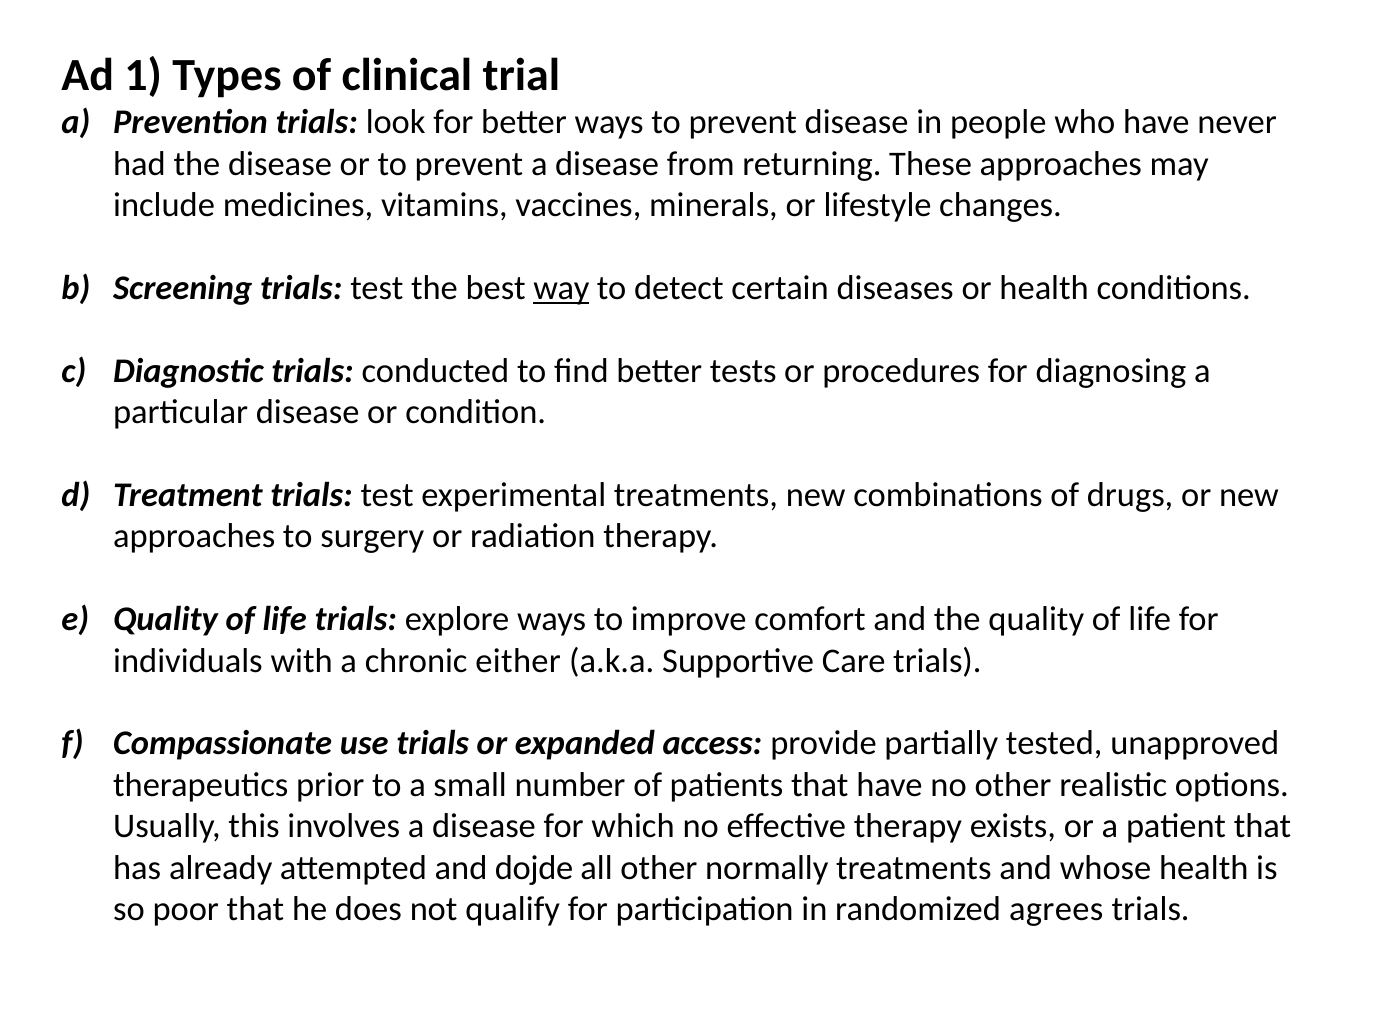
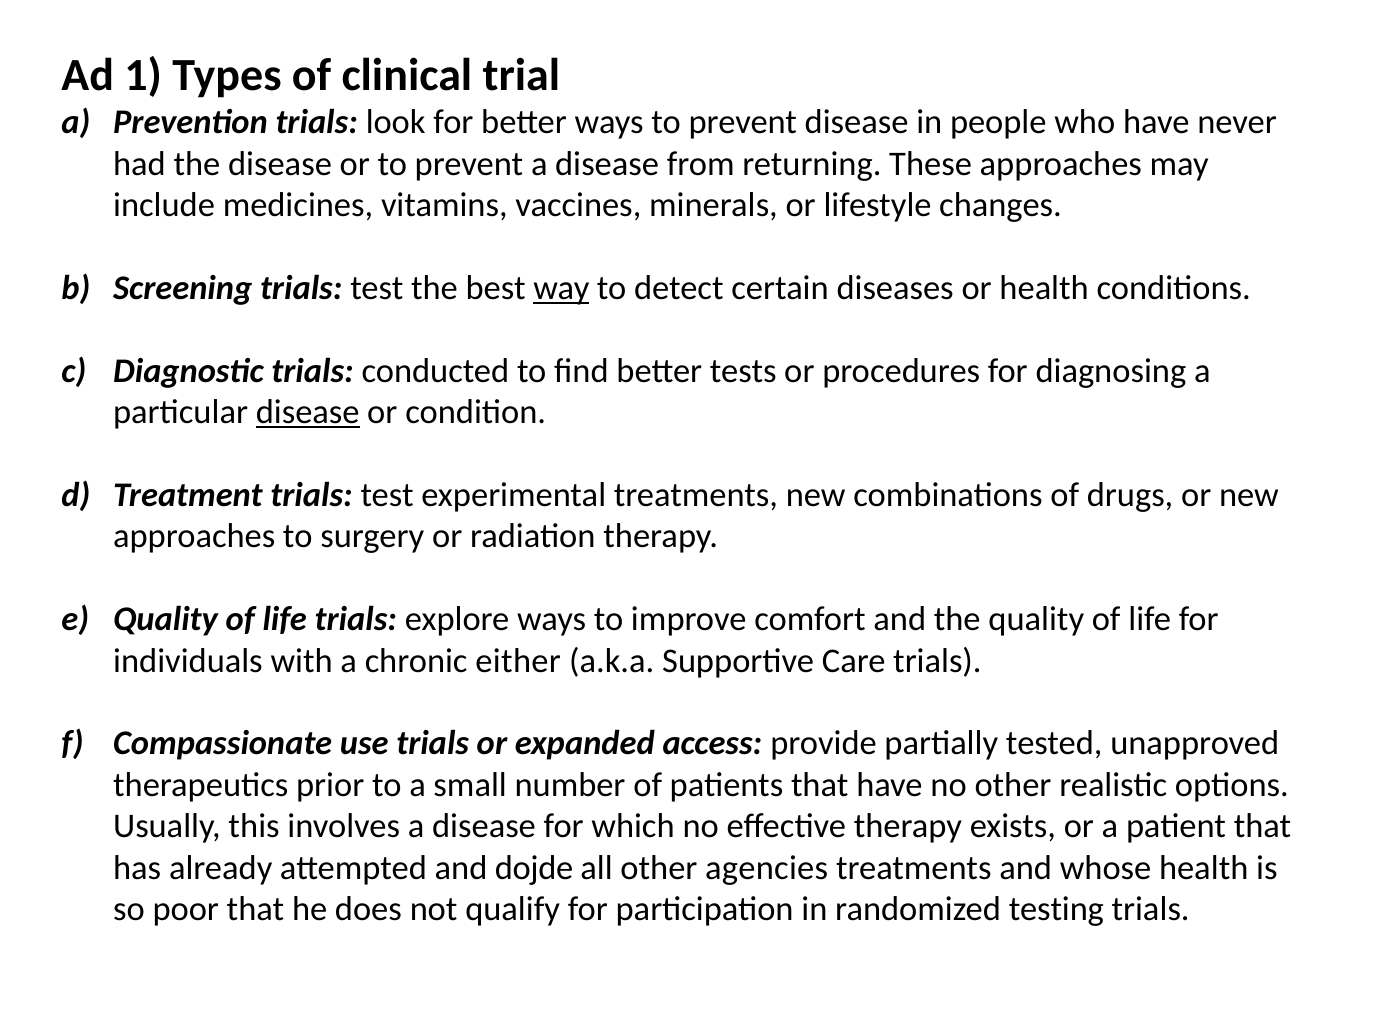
disease underline: none -> present (308, 412)
normally: normally -> agencies (767, 868)
agrees: agrees -> testing (1056, 909)
